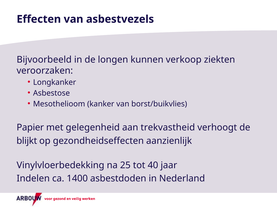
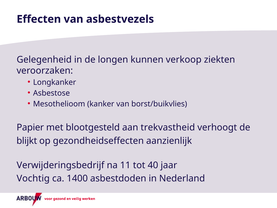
Bijvoorbeeld: Bijvoorbeeld -> Gelegenheid (44, 60)
gelegenheid: gelegenheid -> blootgesteld (93, 127)
Vinylvloerbedekking: Vinylvloerbedekking -> Verwijderingsbedrijf (60, 165)
25: 25 -> 11 (125, 165)
Indelen: Indelen -> Vochtig (33, 178)
